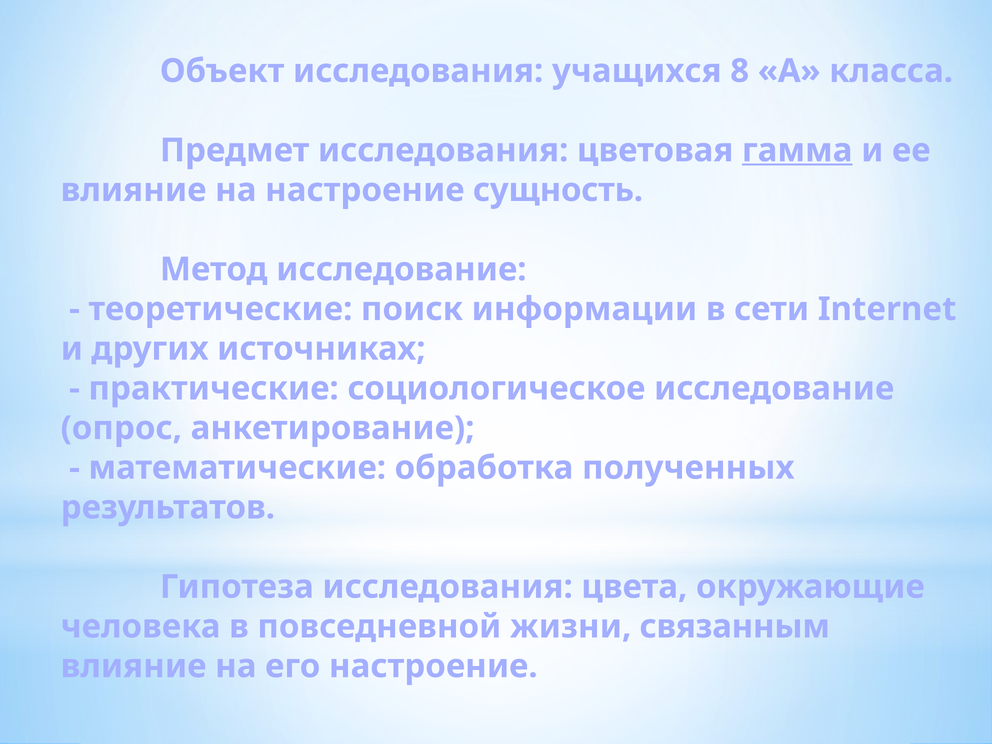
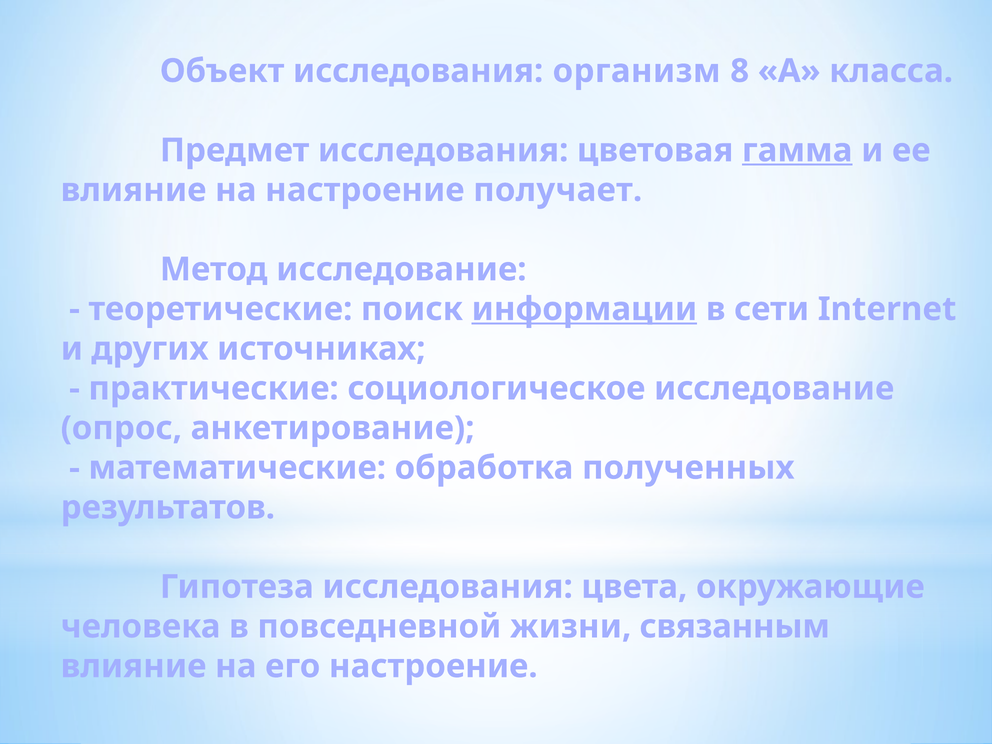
учащихся: учащихся -> организм (637, 71)
сущность: сущность -> получает (558, 190)
информации underline: none -> present (584, 309)
